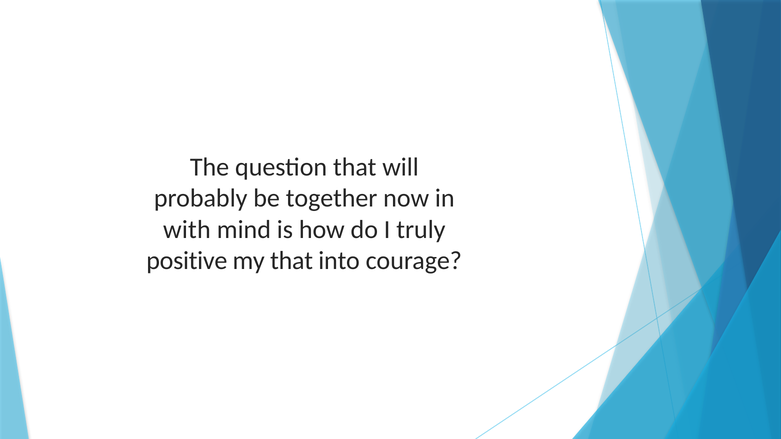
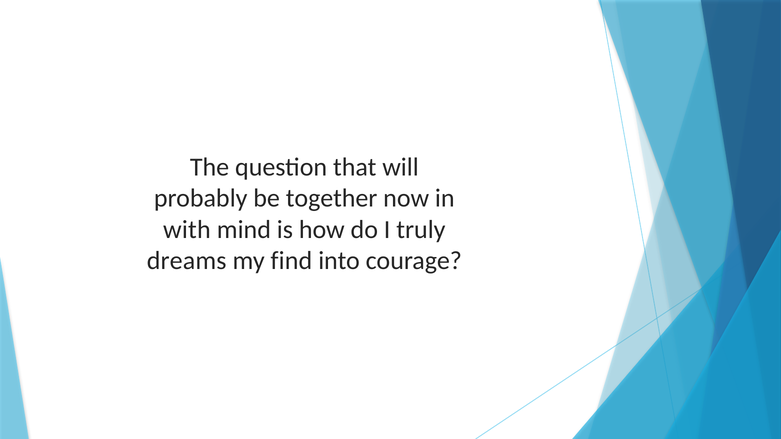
positive: positive -> dreams (187, 261)
my that: that -> find (291, 261)
